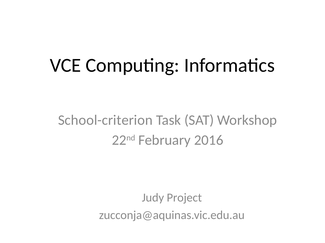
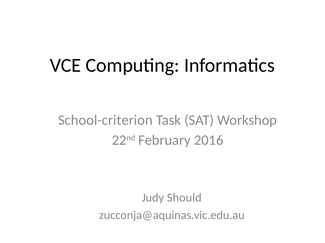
Project: Project -> Should (184, 198)
